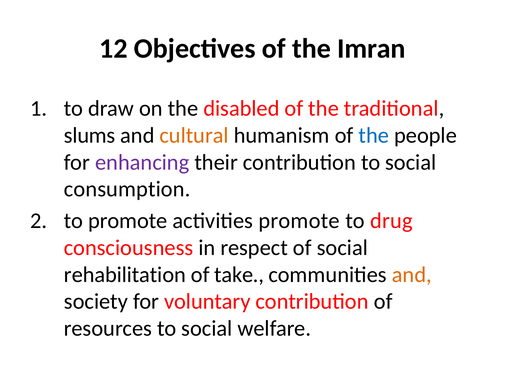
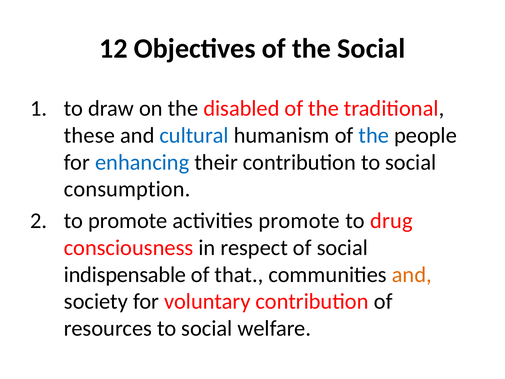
the Imran: Imran -> Social (371, 49)
slums: slums -> these (89, 135)
cultural colour: orange -> blue (194, 135)
enhancing colour: purple -> blue (142, 162)
rehabilitation: rehabilitation -> indispensable (125, 274)
take: take -> that (239, 274)
